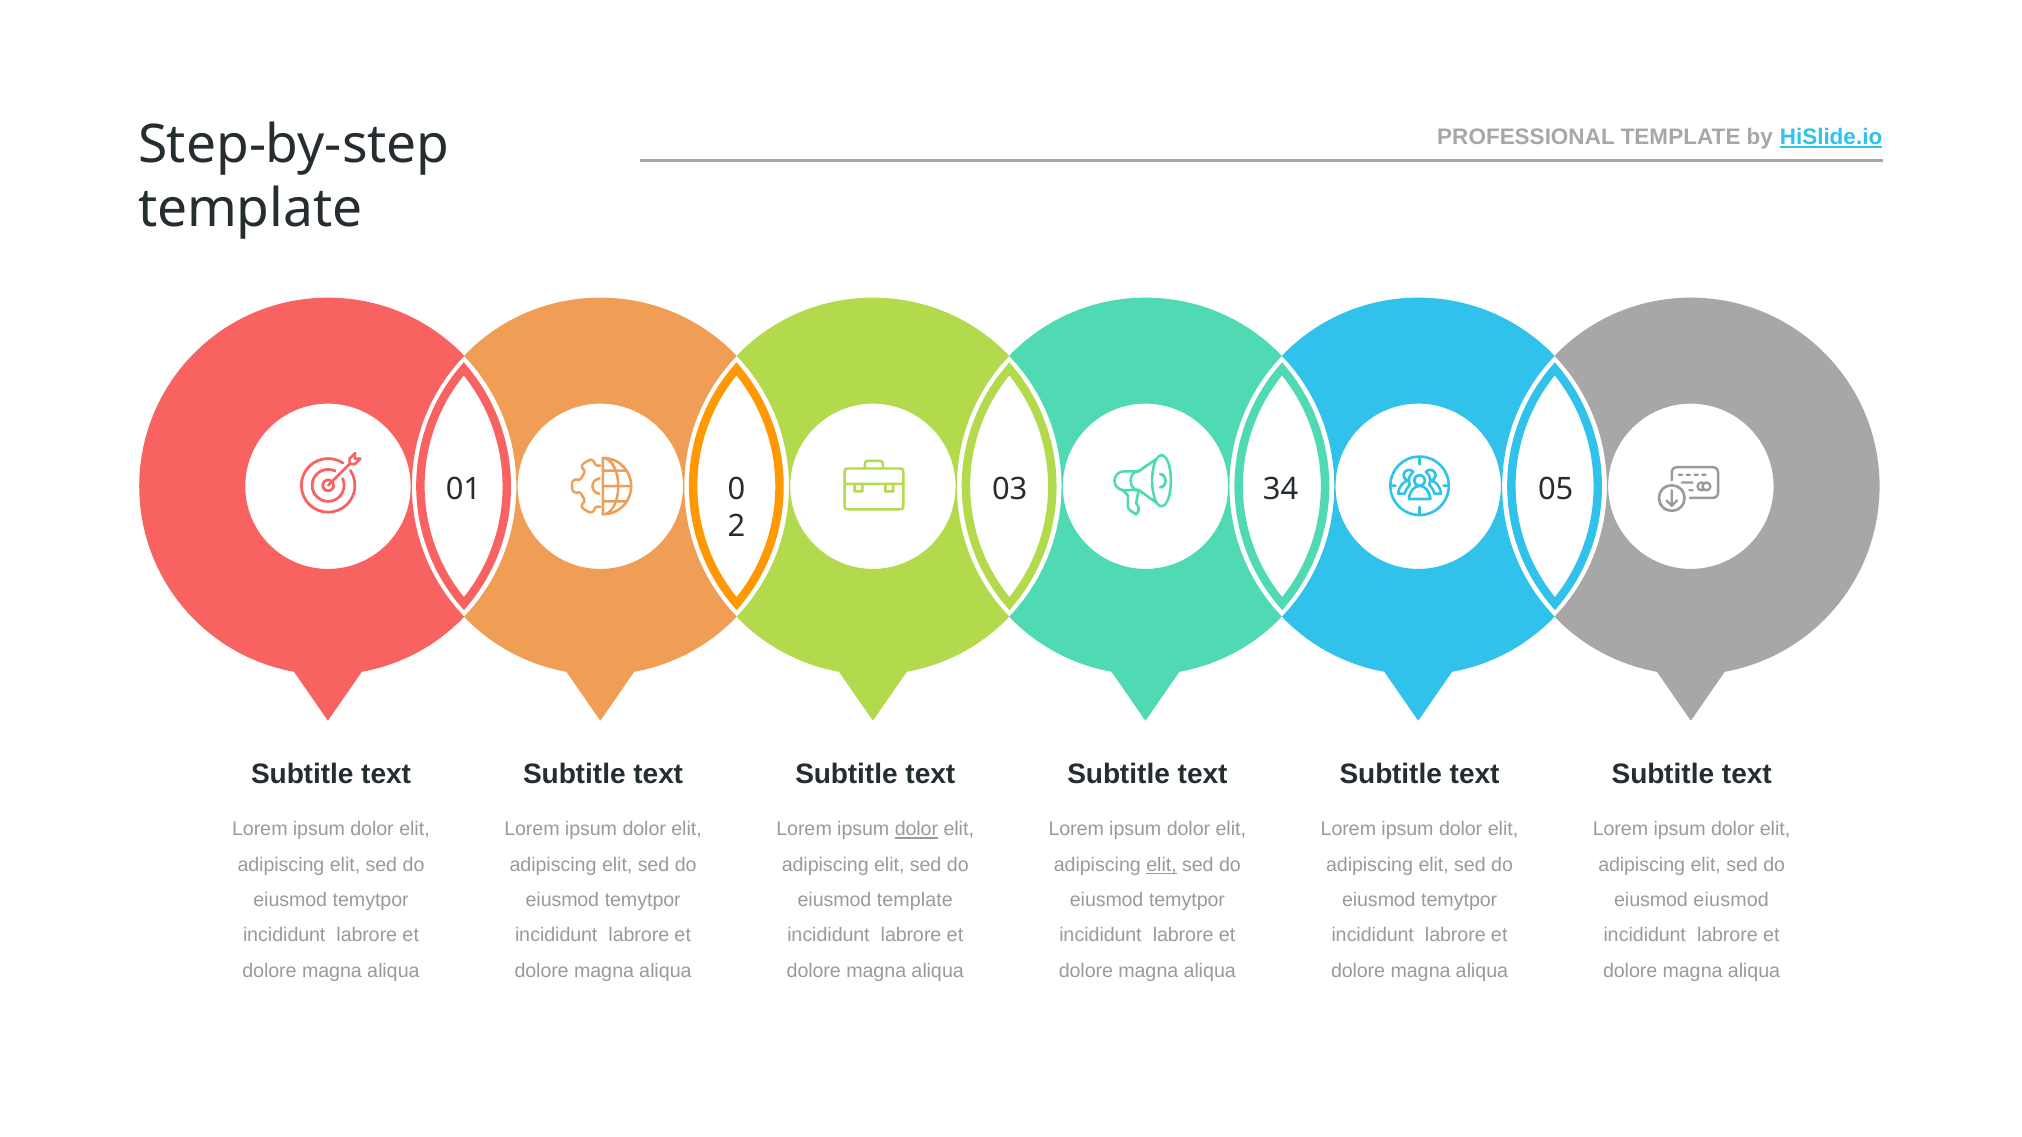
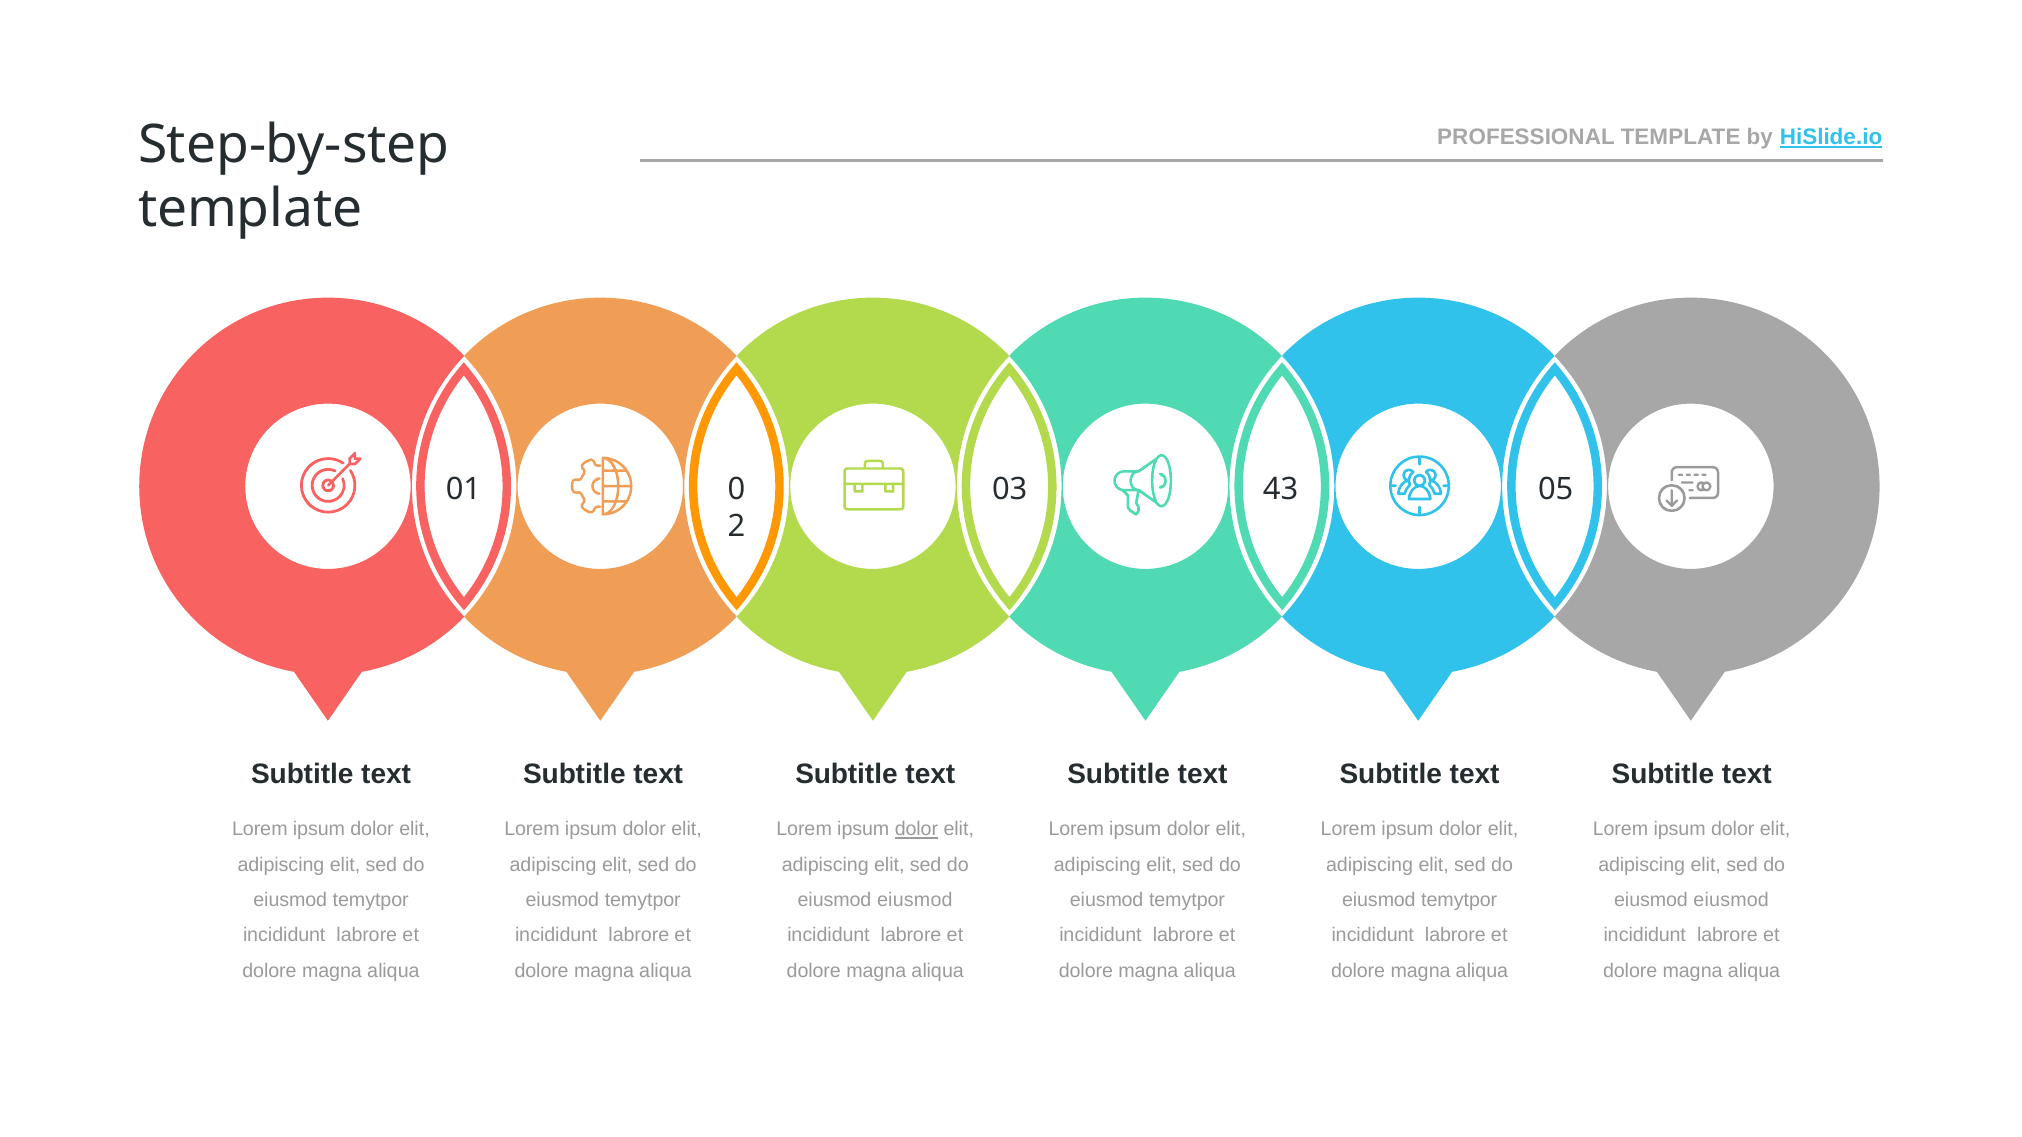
34: 34 -> 43 (1281, 490)
elit underline: present -> none (1162, 865)
template: template -> eiusmod (915, 900)
